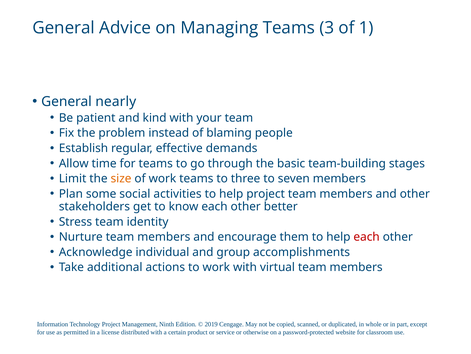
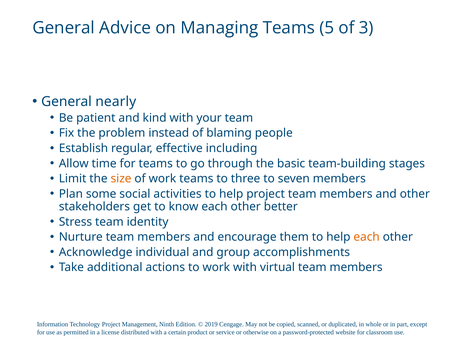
3: 3 -> 5 (327, 28)
1: 1 -> 3 (366, 28)
demands: demands -> including (232, 148)
each colour: red -> orange (367, 237)
